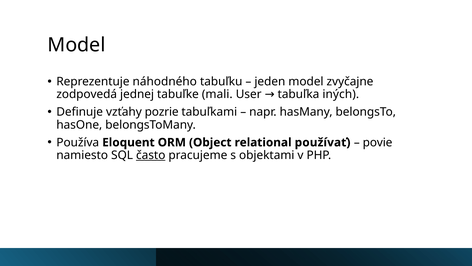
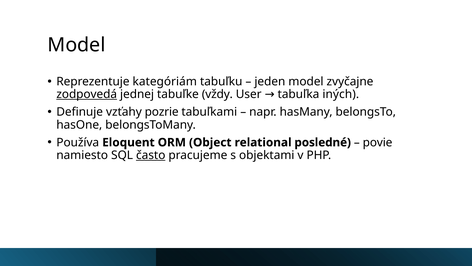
náhodného: náhodného -> kategóriám (165, 81)
zodpovedá underline: none -> present (87, 94)
mali: mali -> vždy (217, 94)
používať: používať -> posledné (323, 142)
